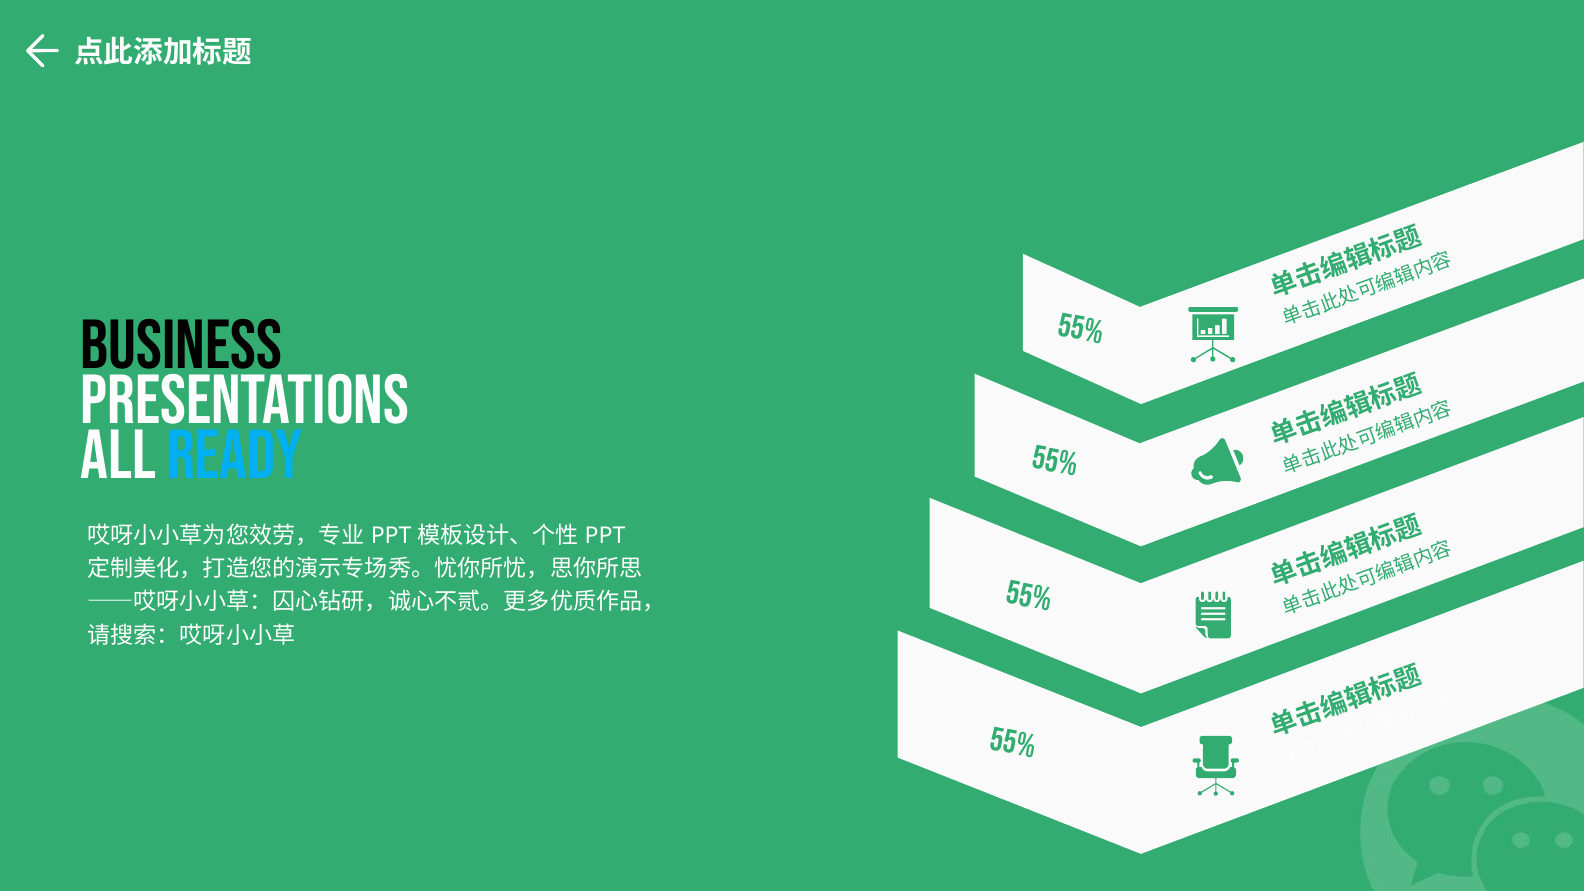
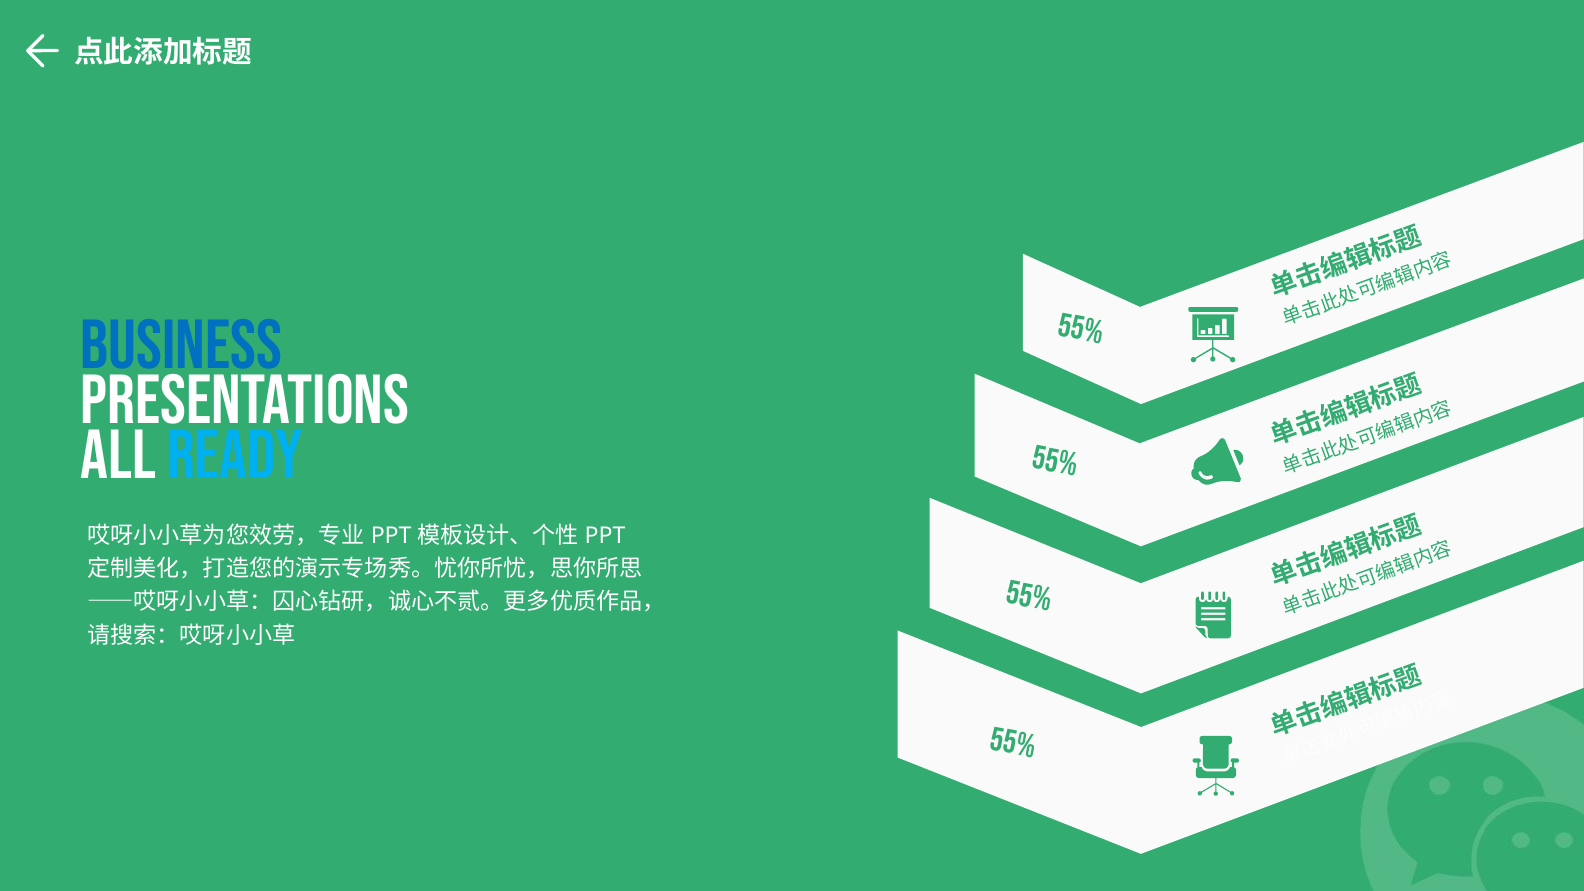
Business colour: black -> blue (181, 346)
